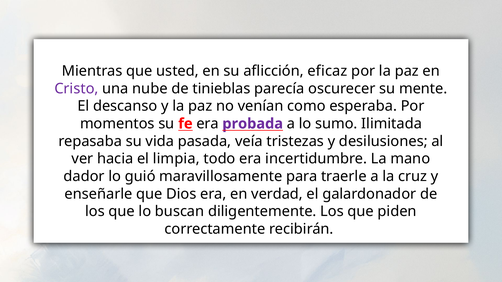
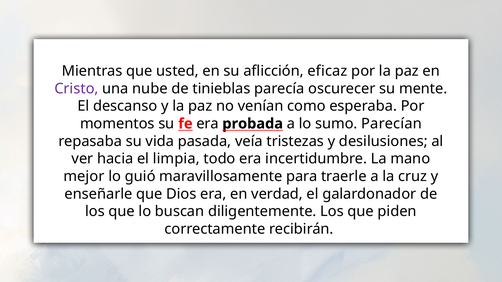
probada colour: purple -> black (253, 124)
Ilimitada: Ilimitada -> Parecían (392, 124)
dador: dador -> mejor (84, 177)
